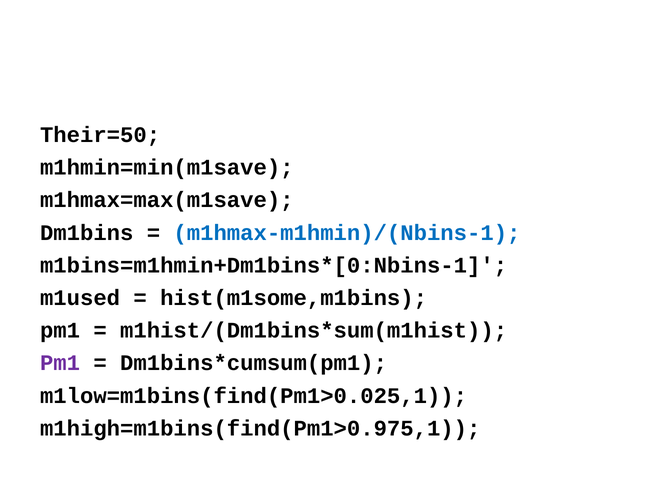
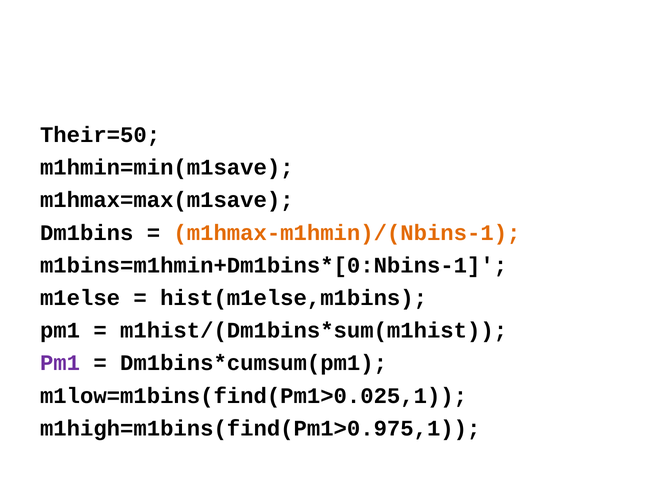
m1hmax-m1hmin)/(Nbins-1 colour: blue -> orange (347, 233)
m1used: m1used -> m1else (80, 298)
hist(m1some,m1bins: hist(m1some,m1bins -> hist(m1else,m1bins (294, 298)
